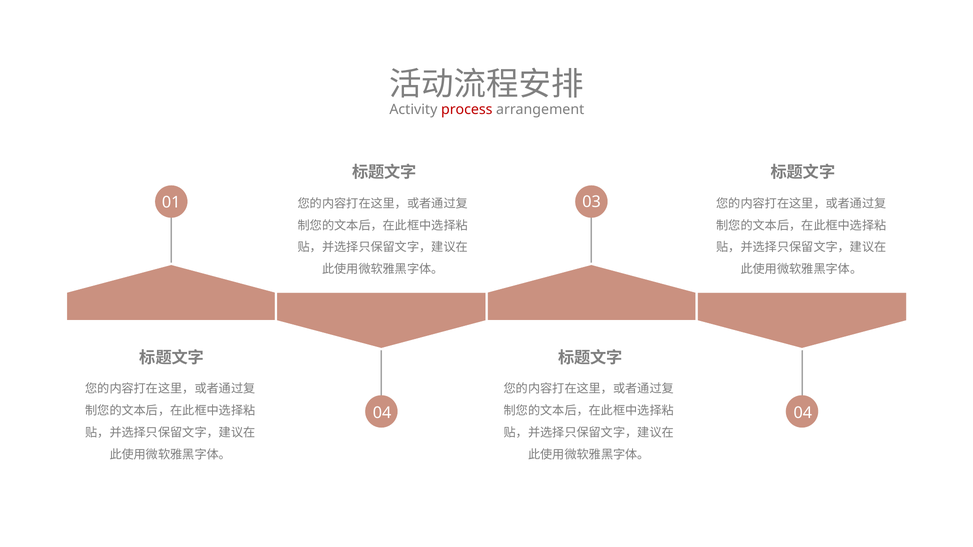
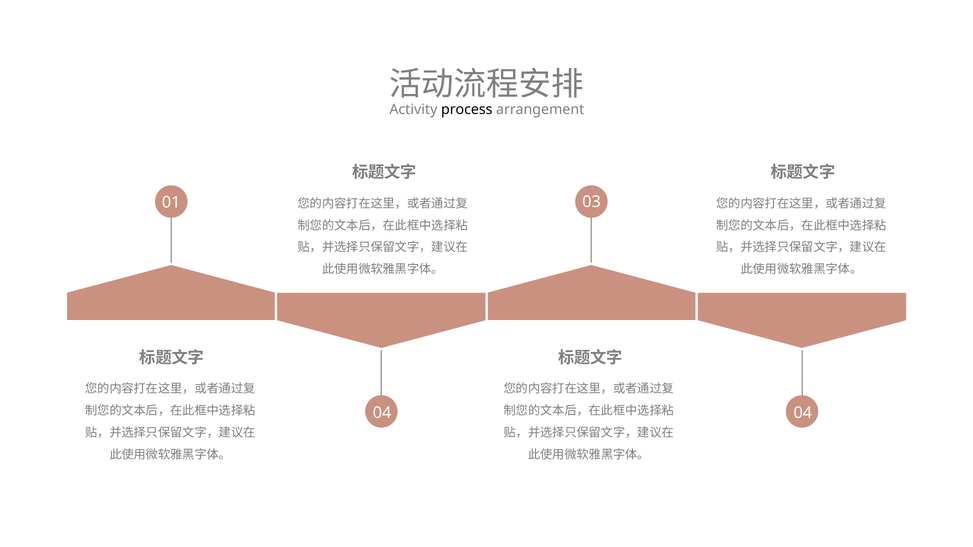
process colour: red -> black (467, 110)
